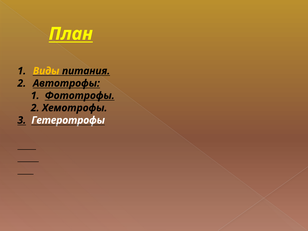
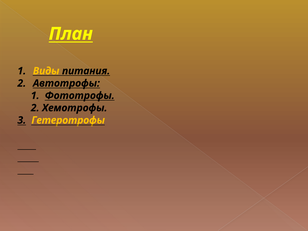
Гетеротрофы colour: white -> yellow (68, 120)
